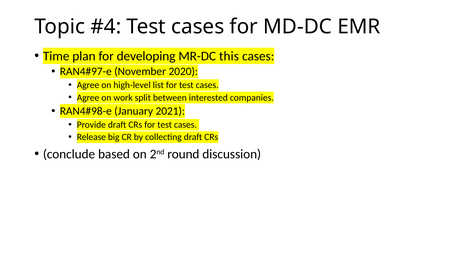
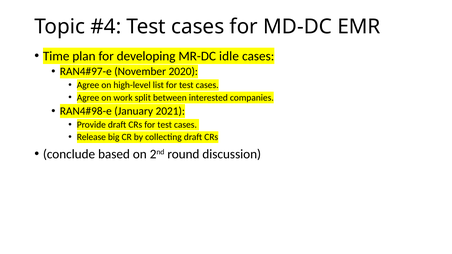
this: this -> idle (229, 56)
